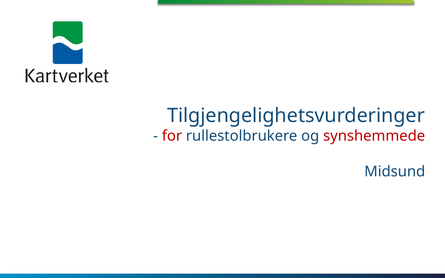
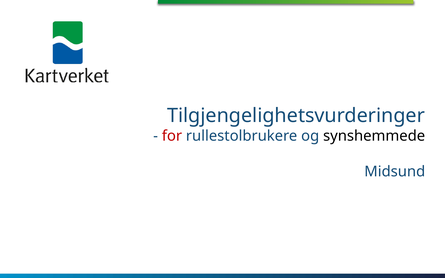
synshemmede colour: red -> black (374, 136)
